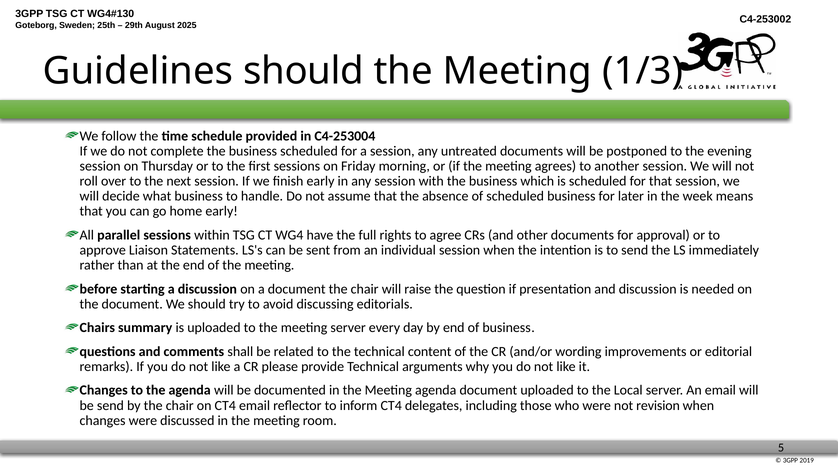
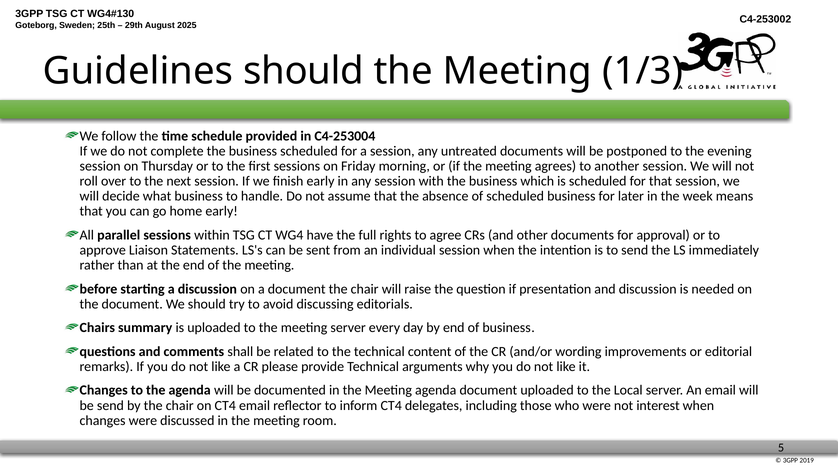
revision: revision -> interest (658, 406)
